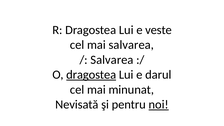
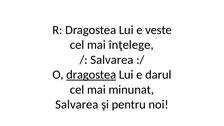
mai salvarea: salvarea -> înţelege (131, 45)
Nevisată: Nevisată -> Salvarea (77, 105)
noi underline: present -> none (159, 105)
